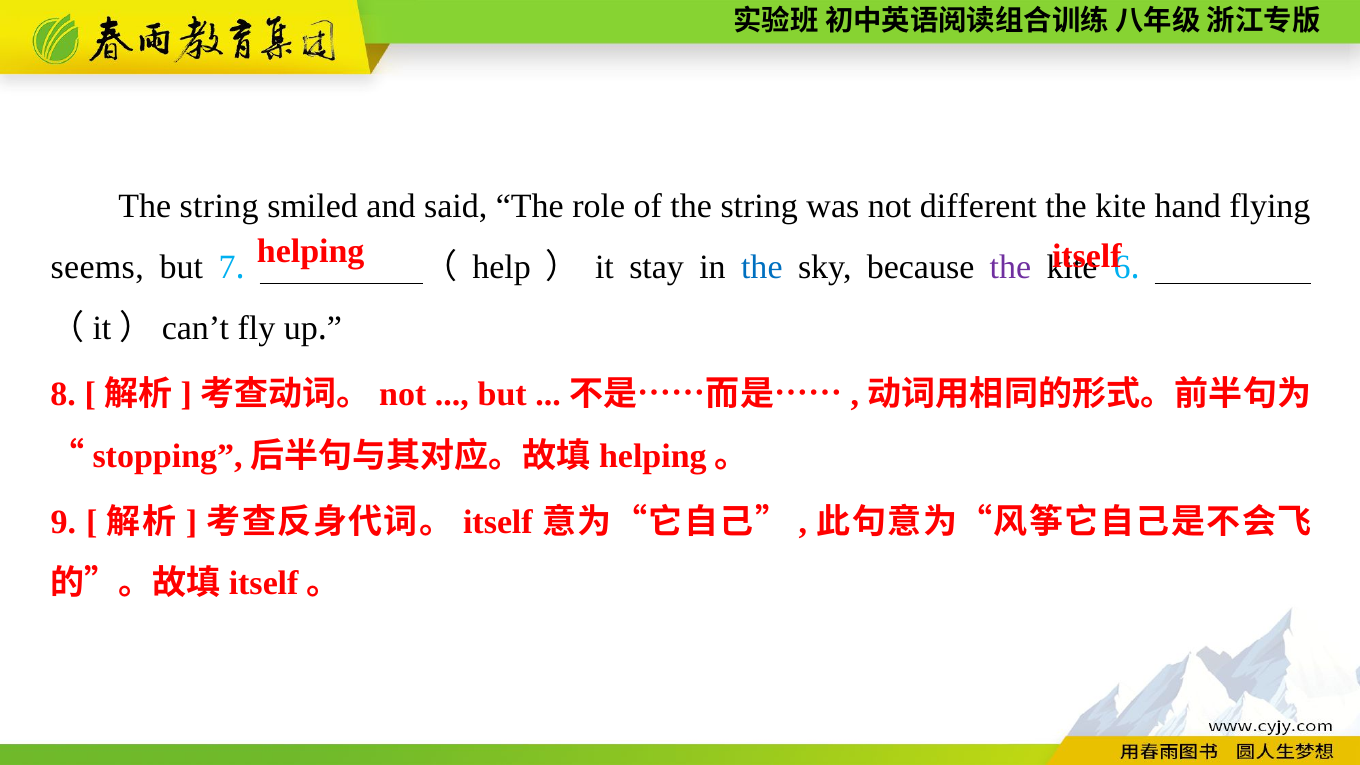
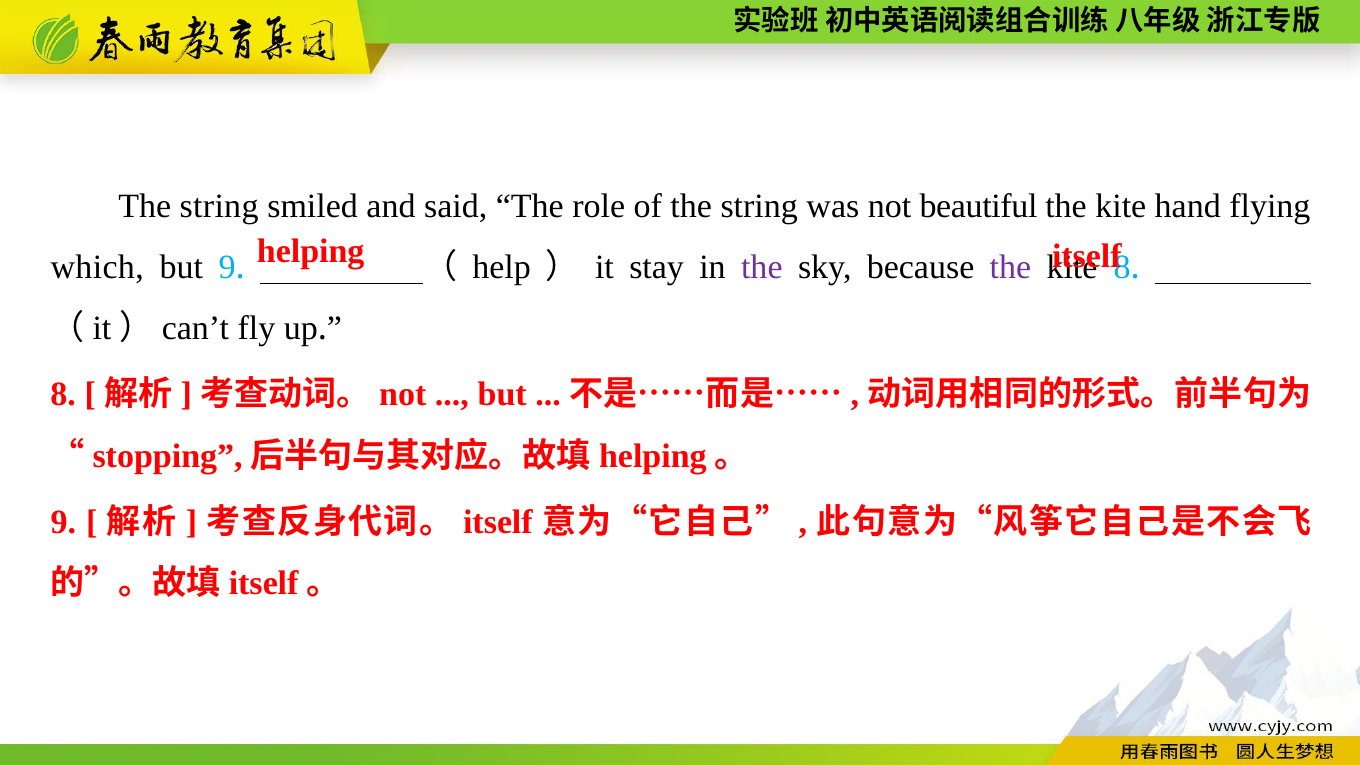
different: different -> beautiful (979, 206)
seems: seems -> which (97, 267)
but 7: 7 -> 9 (227, 267)
the colour: blue -> purple (762, 267)
6: 6 -> 8 (1122, 267)
